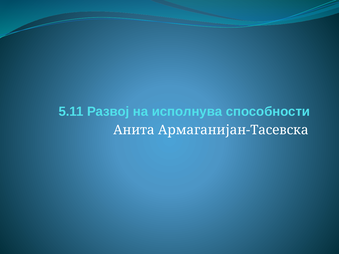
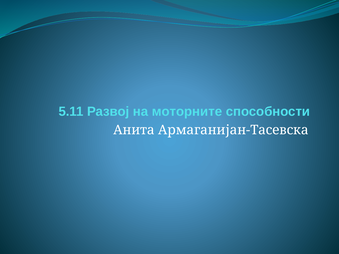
исполнува: исполнува -> моторните (187, 112)
